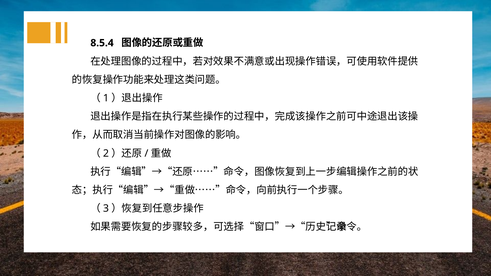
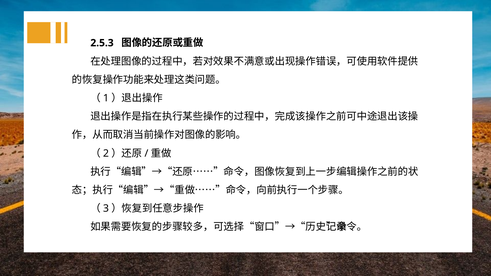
8.5.4: 8.5.4 -> 2.5.3 (102, 43)
